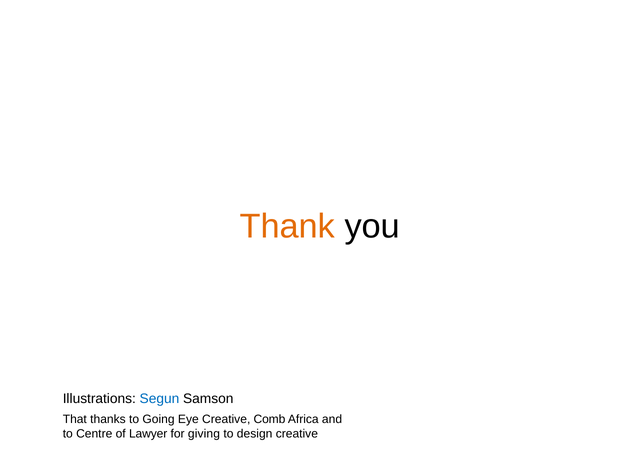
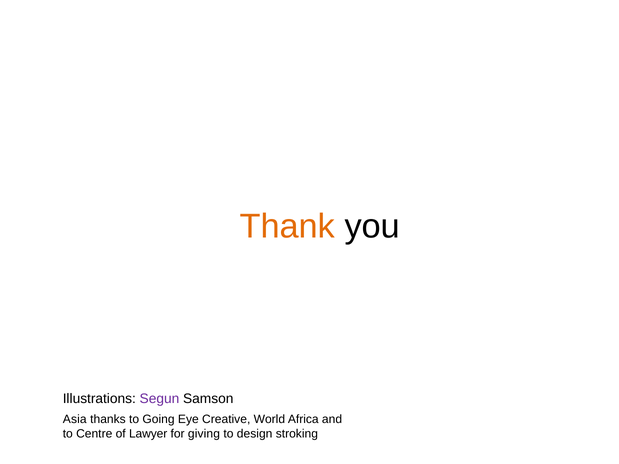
Segun colour: blue -> purple (159, 399)
That: That -> Asia (75, 420)
Comb: Comb -> World (269, 420)
design creative: creative -> stroking (297, 434)
